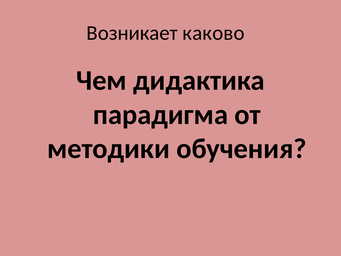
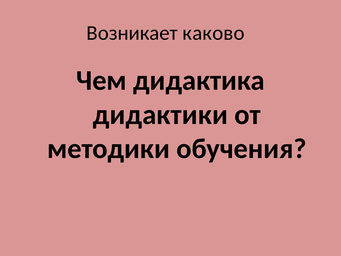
парадигма: парадигма -> дидактики (160, 115)
